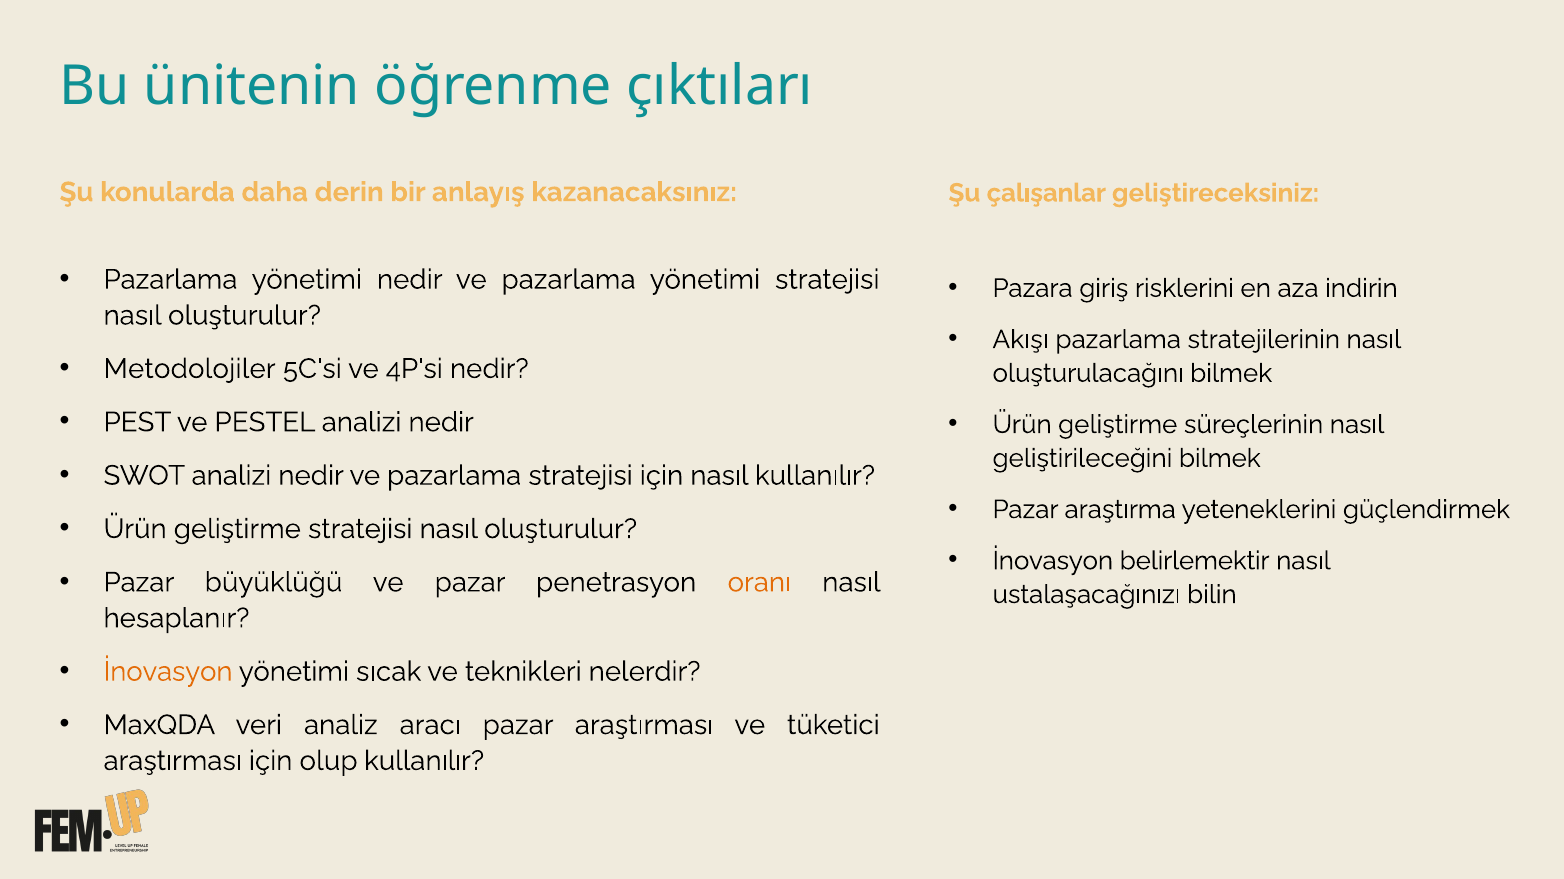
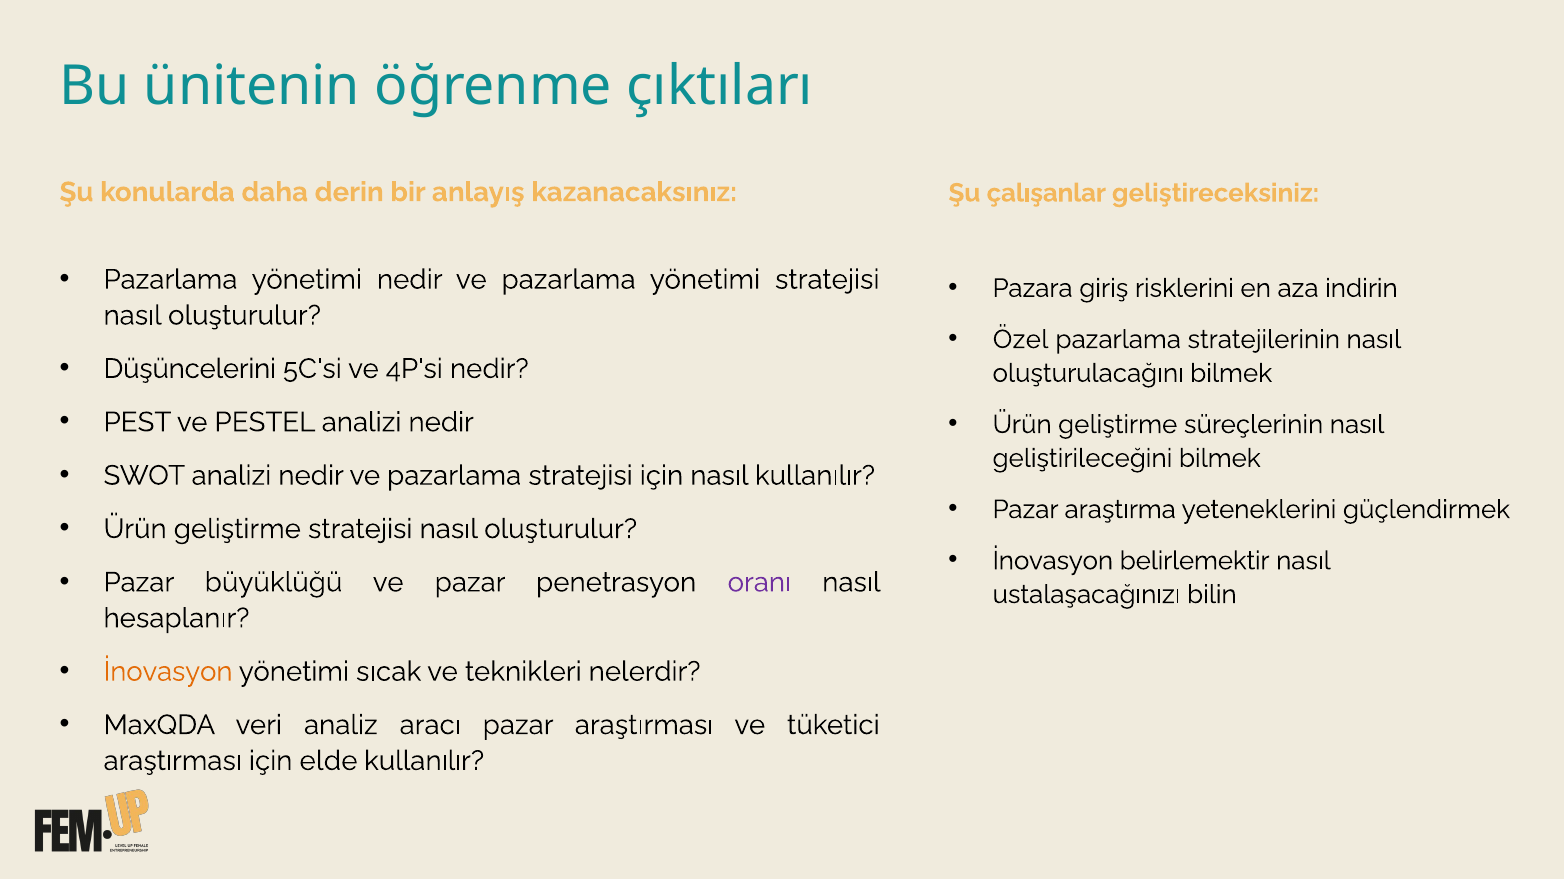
Akışı: Akışı -> Özel (1021, 340)
Metodolojiler: Metodolojiler -> Düşüncelerini (190, 369)
oranı colour: orange -> purple (759, 583)
olup: olup -> elde (329, 761)
